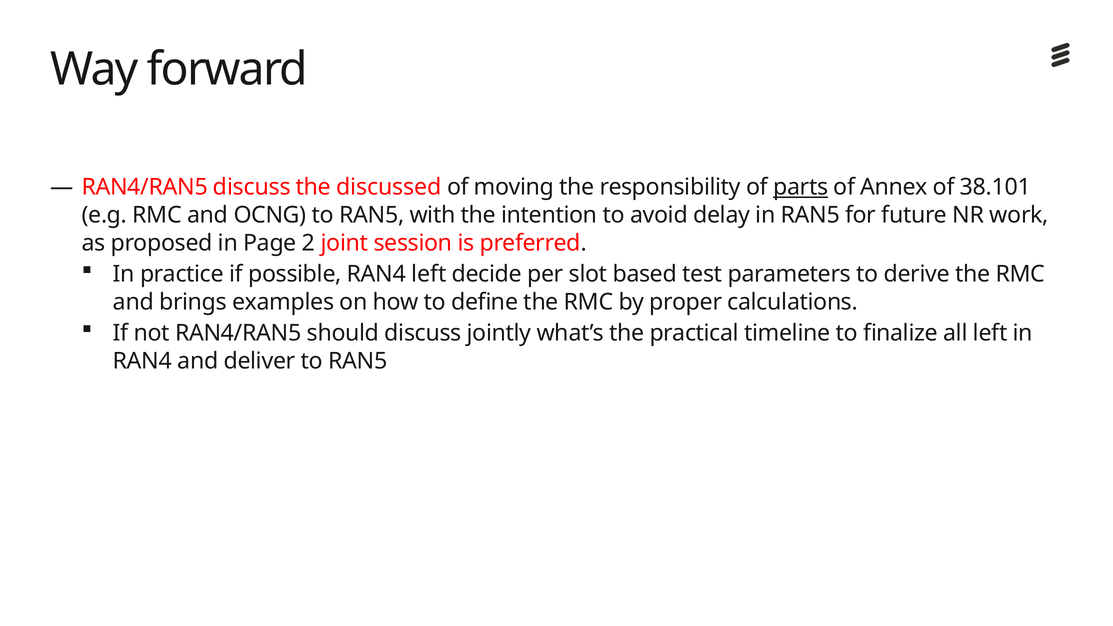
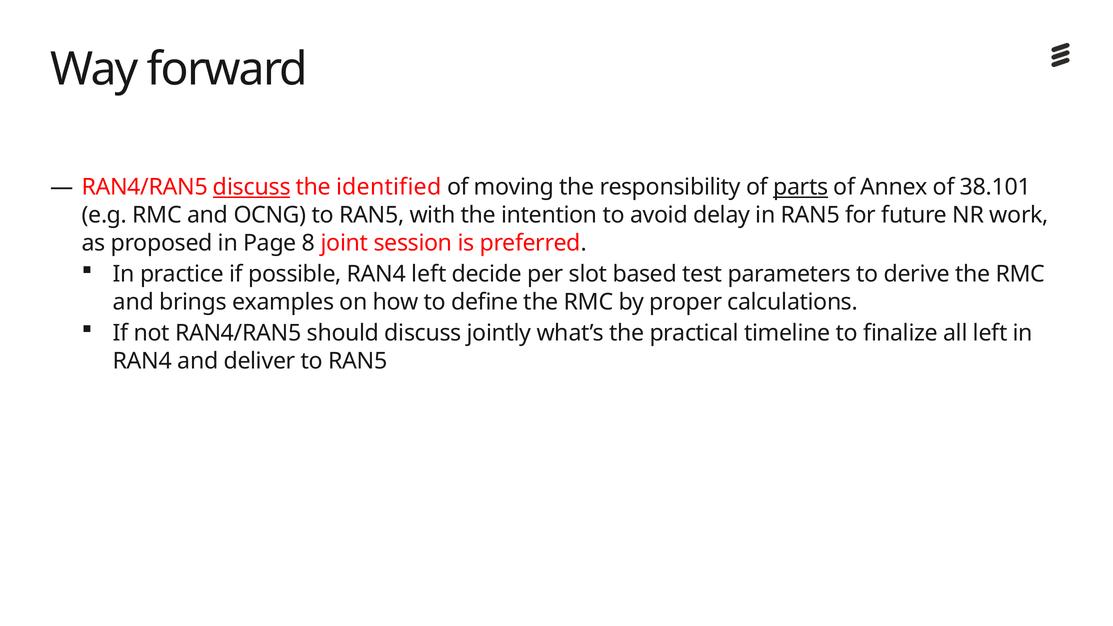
discuss underline: none -> present (252, 187)
discussed: discussed -> identified (389, 187)
2: 2 -> 8 (309, 243)
